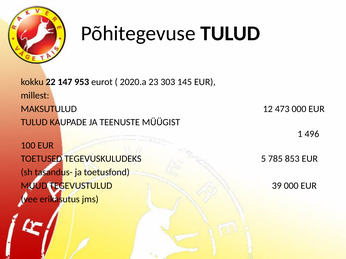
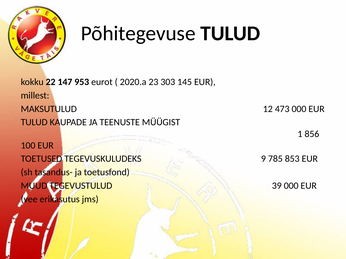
496: 496 -> 856 (312, 134)
5: 5 -> 9 (263, 159)
